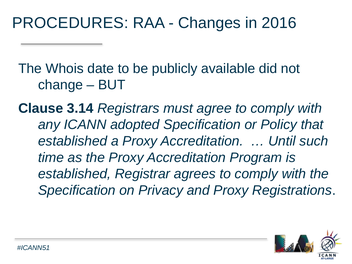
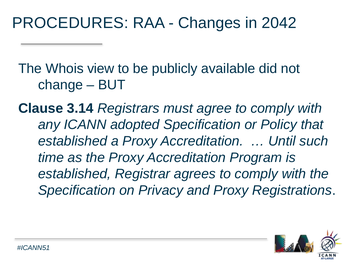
2016: 2016 -> 2042 (279, 23)
date: date -> view (101, 69)
